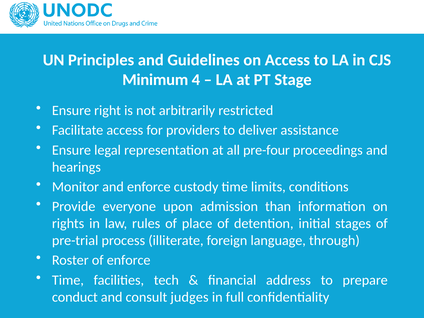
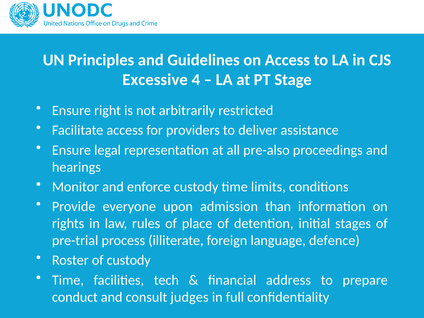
Minimum: Minimum -> Excessive (155, 80)
pre-four: pre-four -> pre-also (266, 150)
through: through -> defence (334, 241)
of enforce: enforce -> custody (129, 260)
